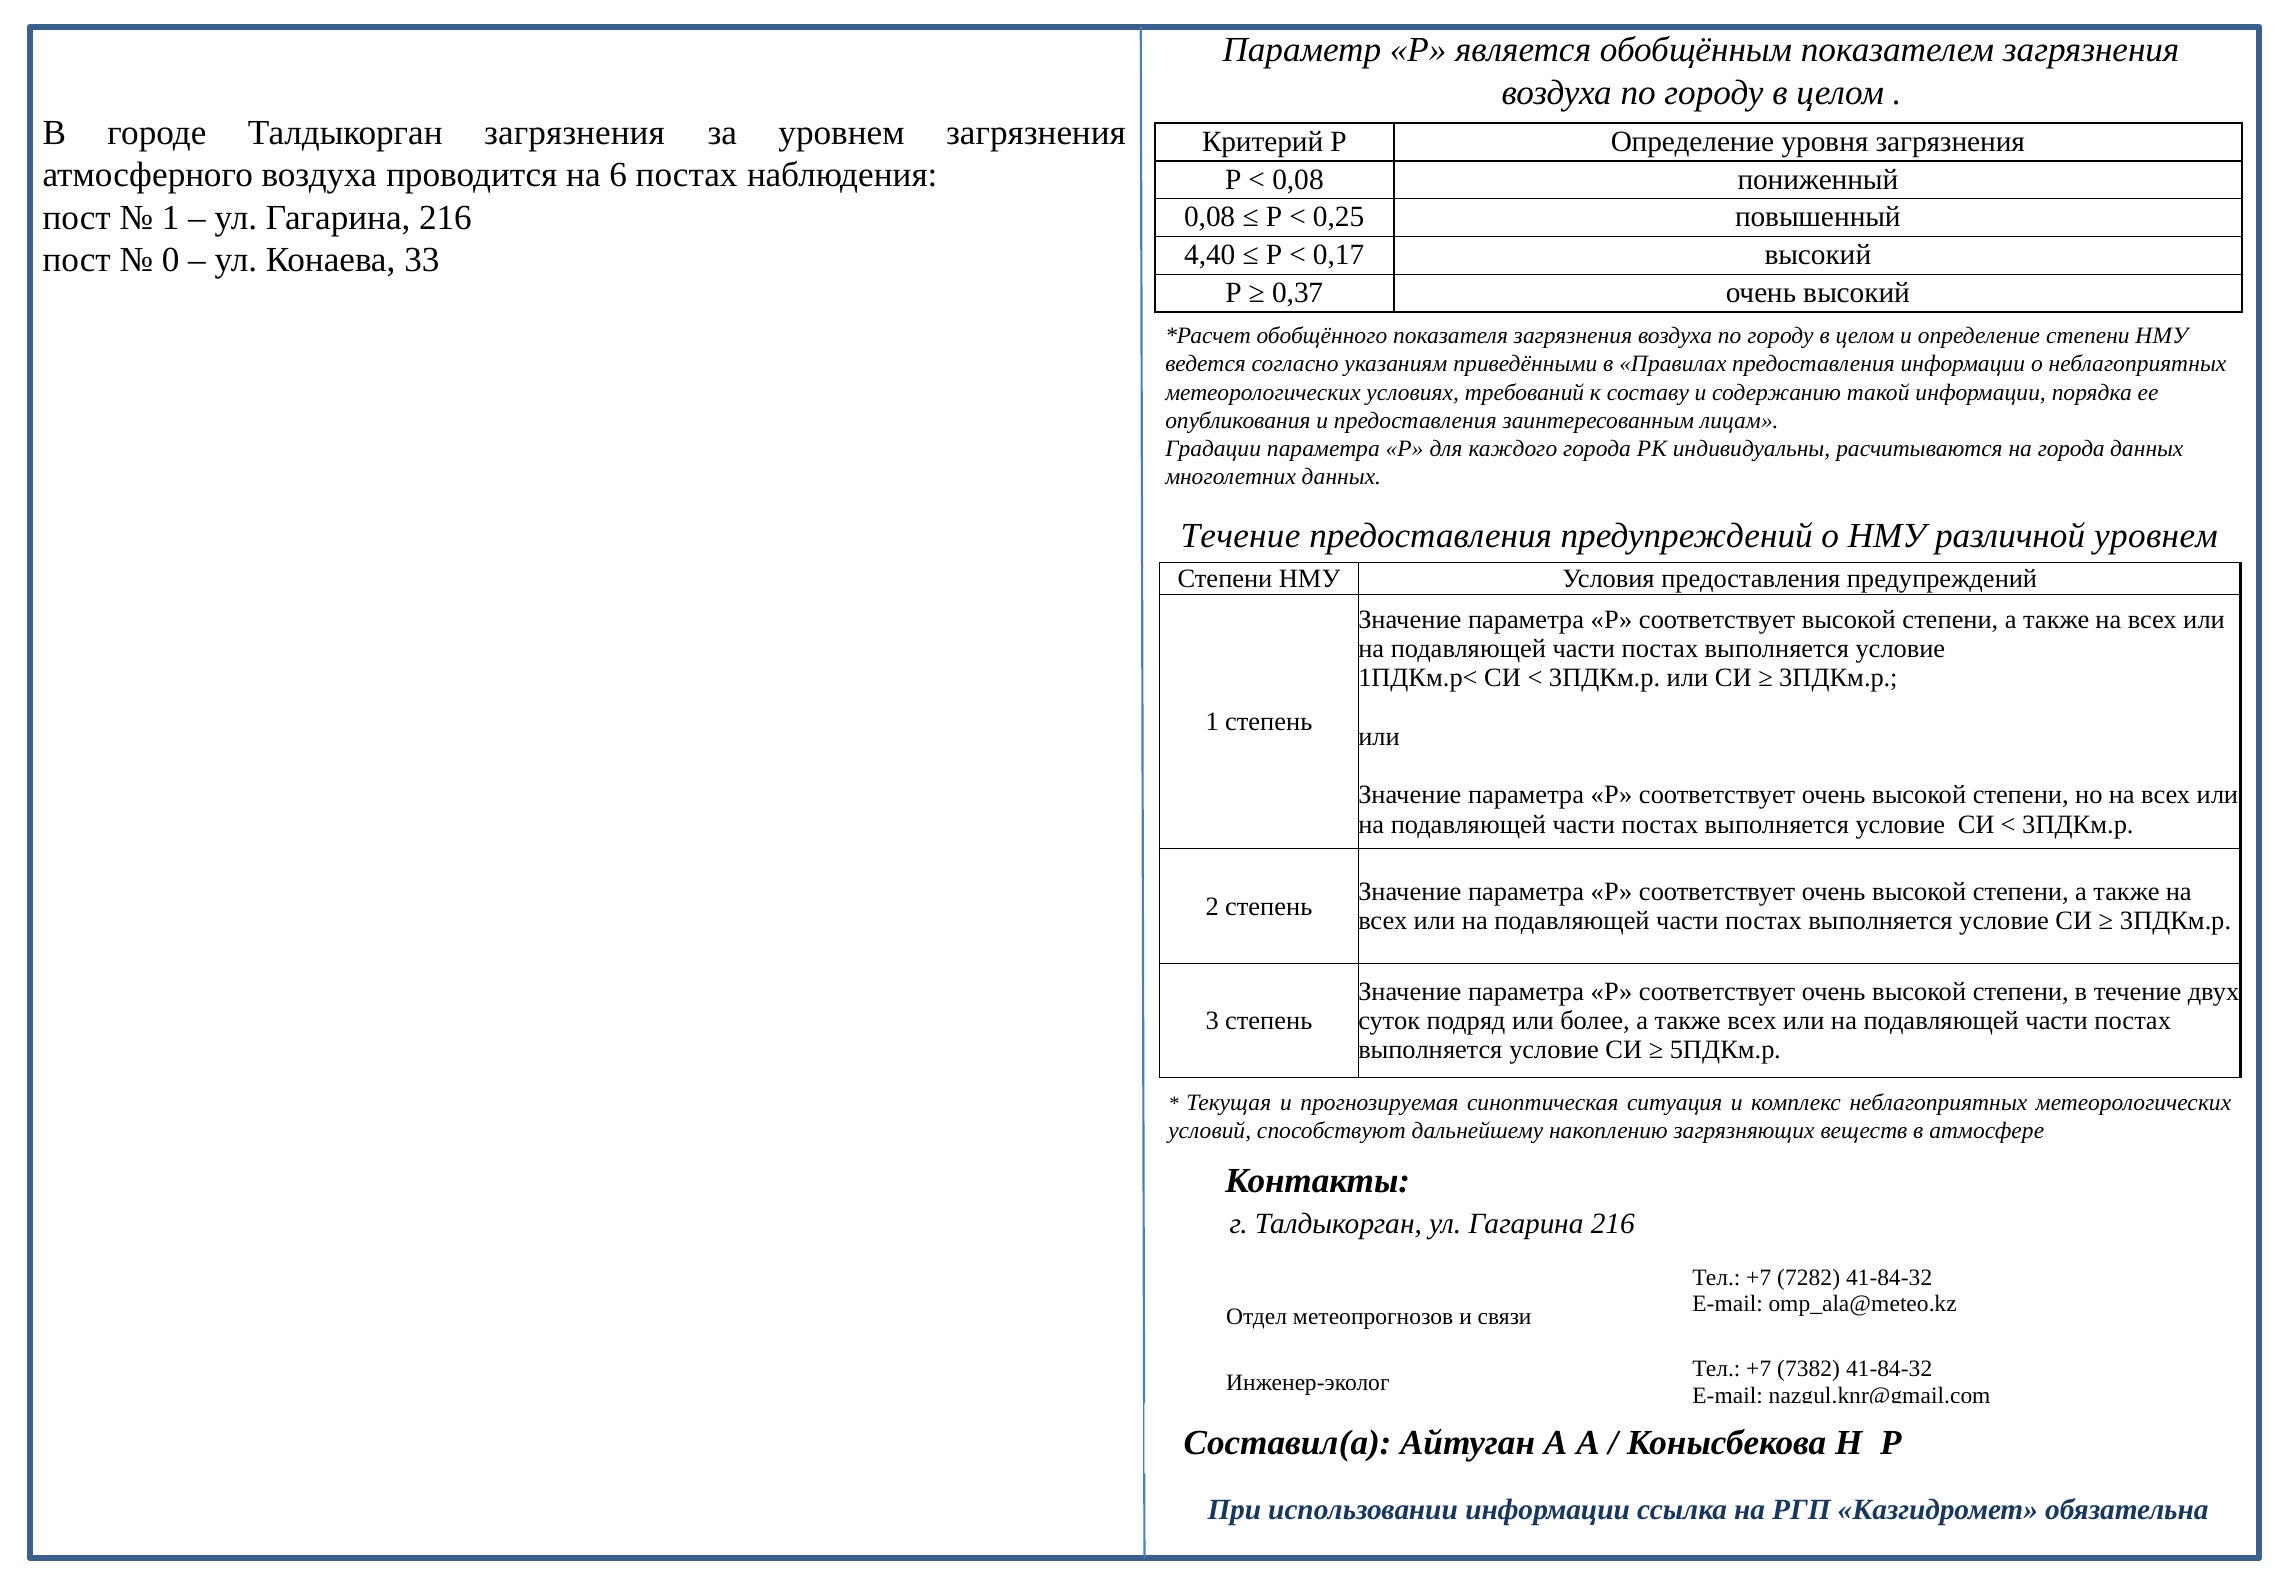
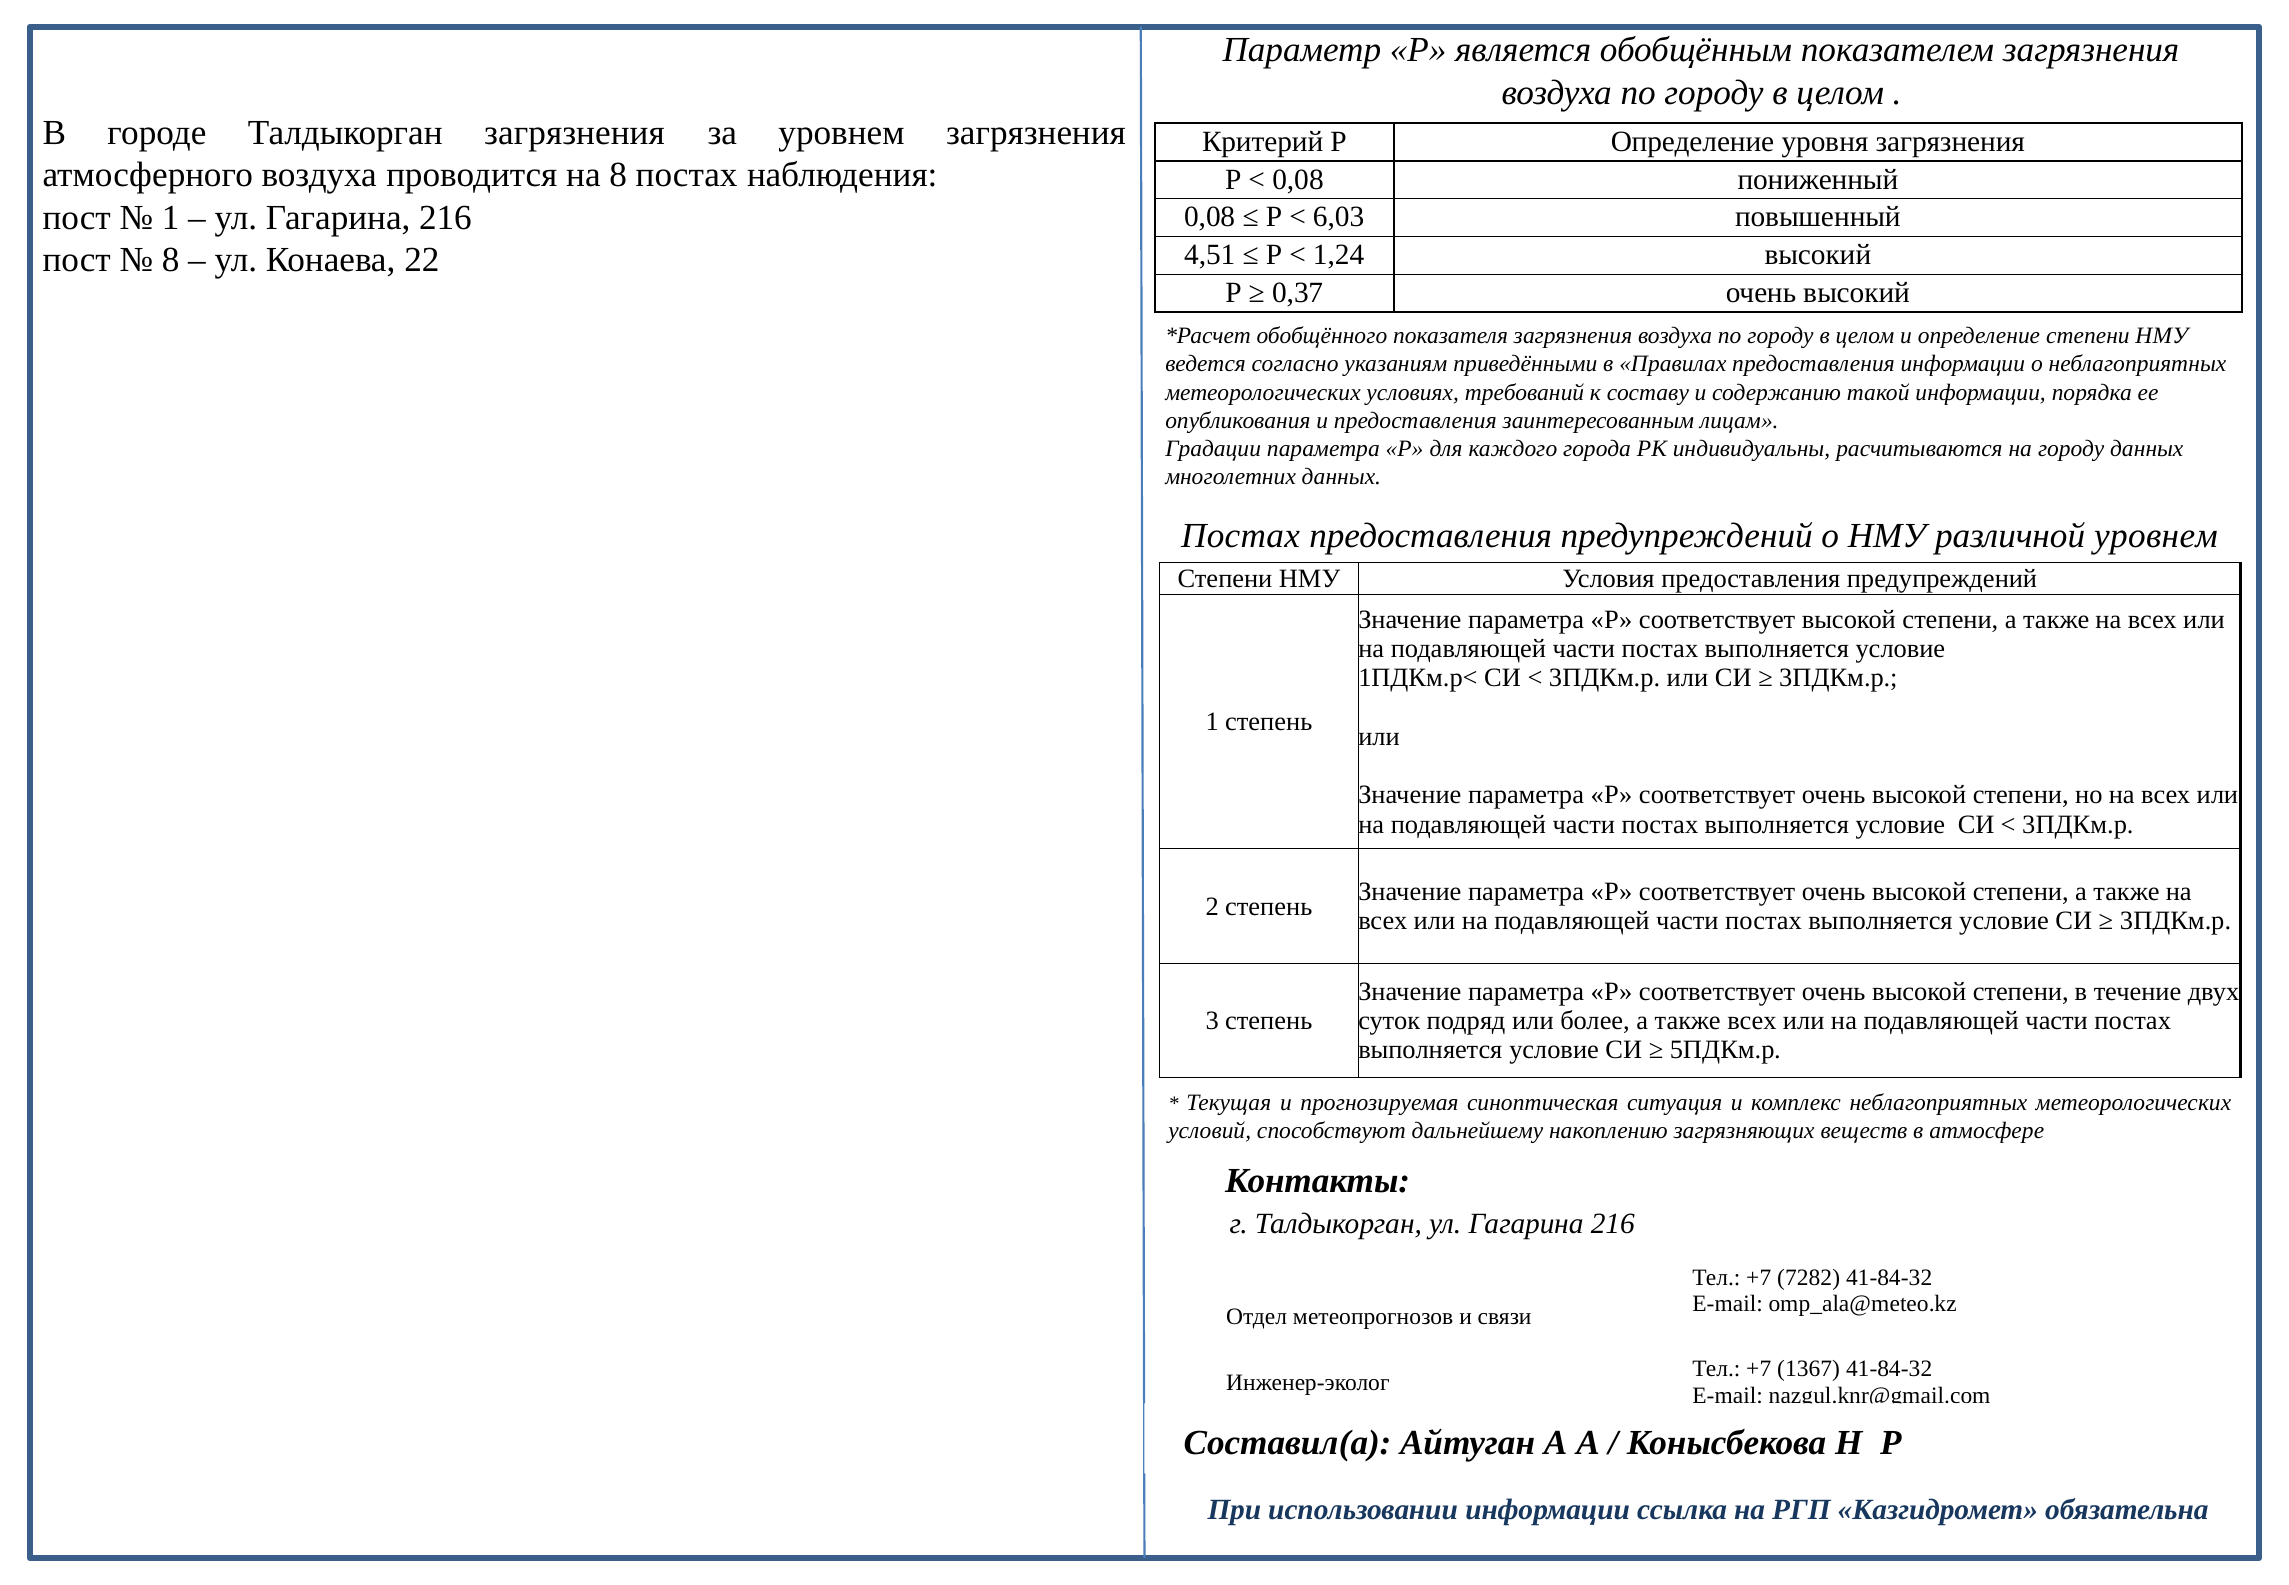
на 6: 6 -> 8 (618, 175)
0,25: 0,25 -> 6,03 (1339, 217)
4,40: 4,40 -> 4,51 (1210, 255)
0,17: 0,17 -> 1,24 (1339, 255)
0: 0 -> 8 (171, 260)
33: 33 -> 22 (422, 260)
на города: города -> городу (2071, 449)
Течение: Течение -> Постах (1240, 536)
7382: 7382 -> 1367 (1809, 1369)
